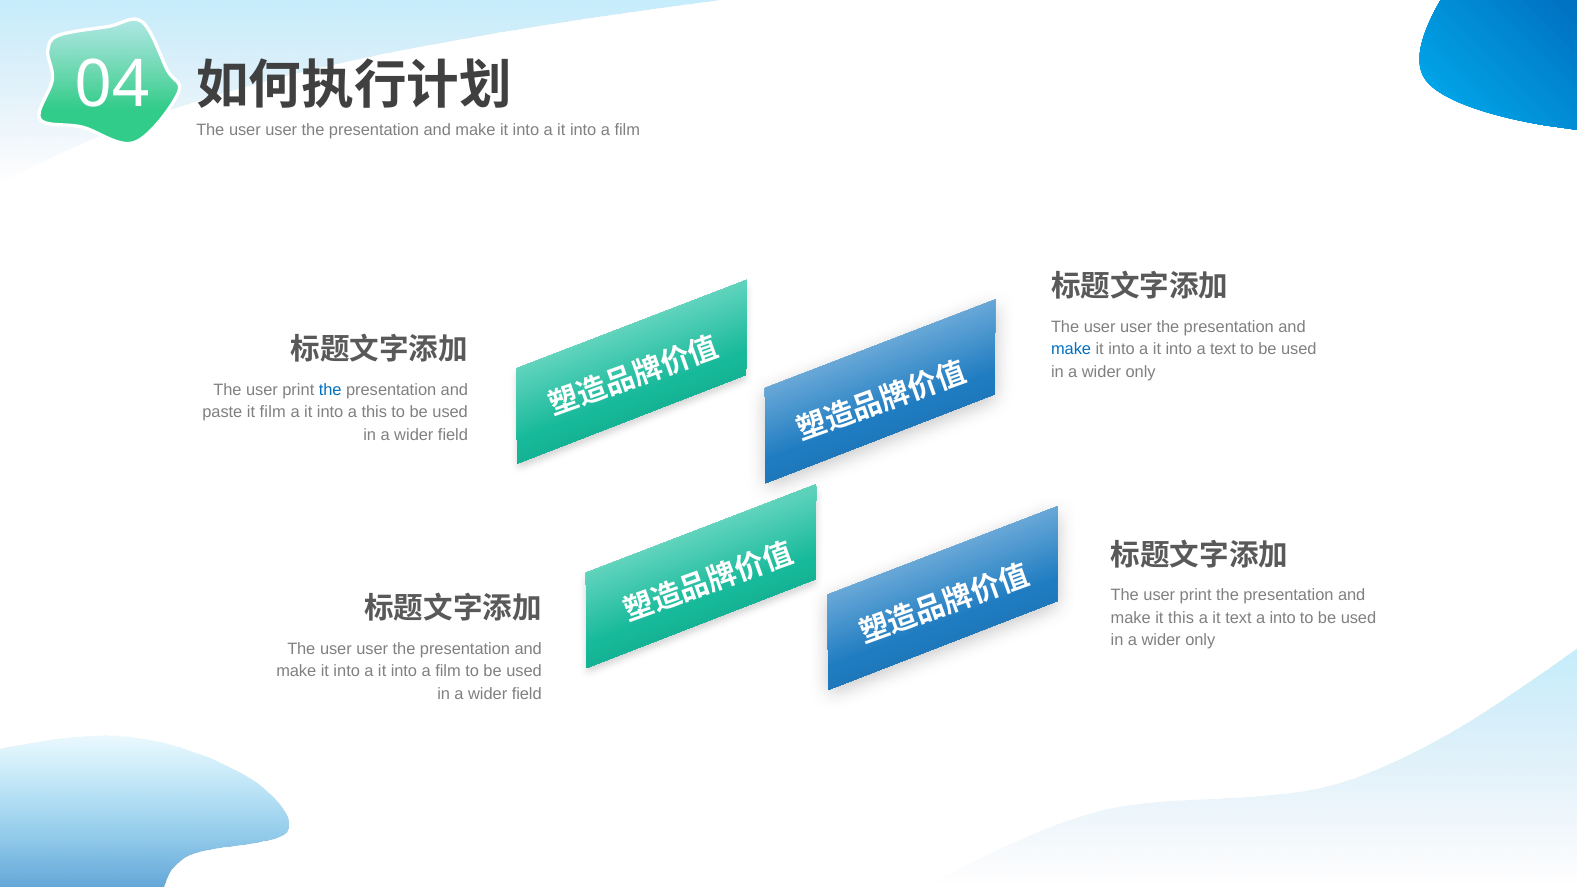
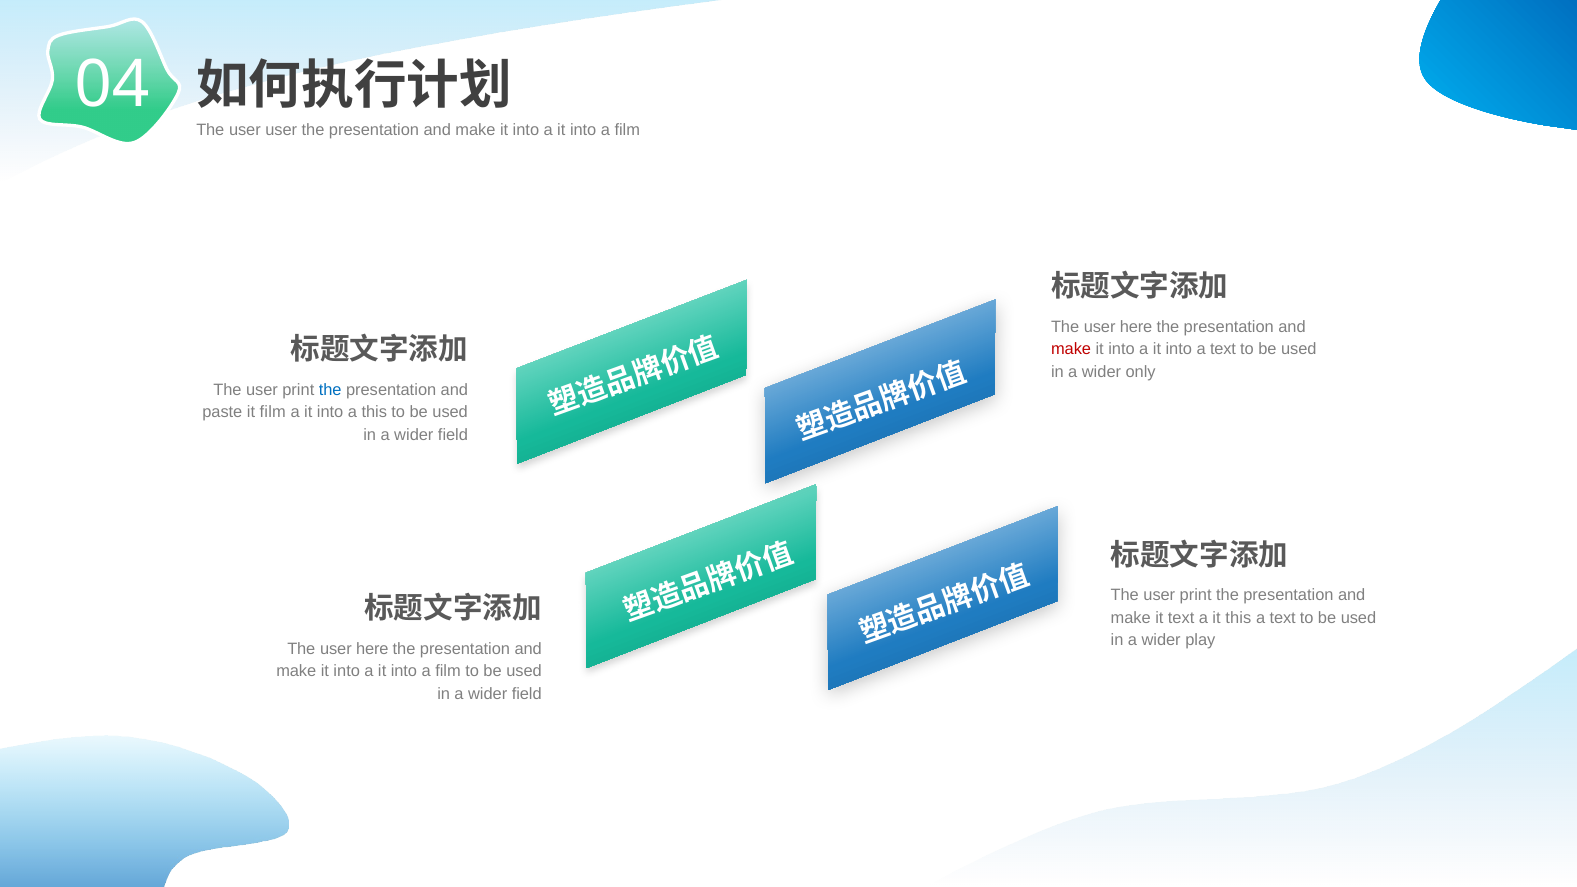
user: user -> here (1136, 327)
make colour: blue -> red (1071, 349)
it this: this -> text (1181, 618)
it text: text -> this (1238, 618)
into: into -> text (1283, 618)
only: only -> play (1200, 640)
user: user -> here (372, 649)
